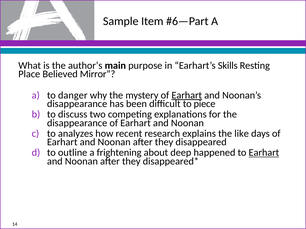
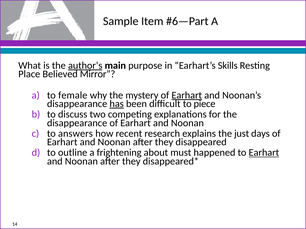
author’s underline: none -> present (85, 66)
danger: danger -> female (73, 95)
has underline: none -> present (117, 104)
analyzes: analyzes -> answers (75, 134)
like: like -> just (242, 134)
deep: deep -> must (181, 153)
